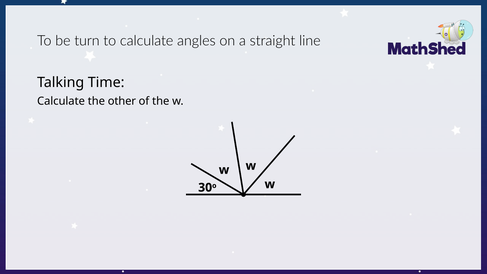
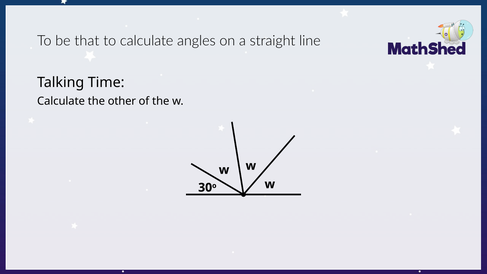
turn: turn -> that (87, 41)
